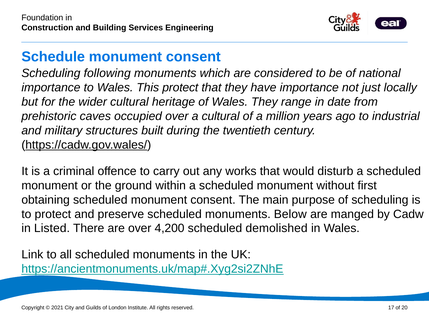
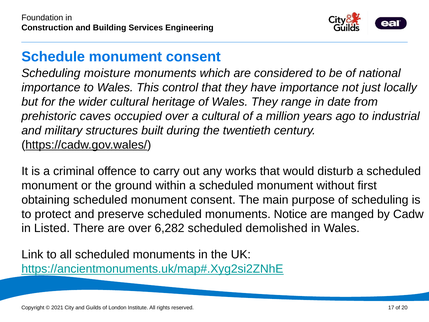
following: following -> moisture (107, 73)
This protect: protect -> control (180, 88)
Below: Below -> Notice (290, 214)
4,200: 4,200 -> 6,282 (170, 228)
